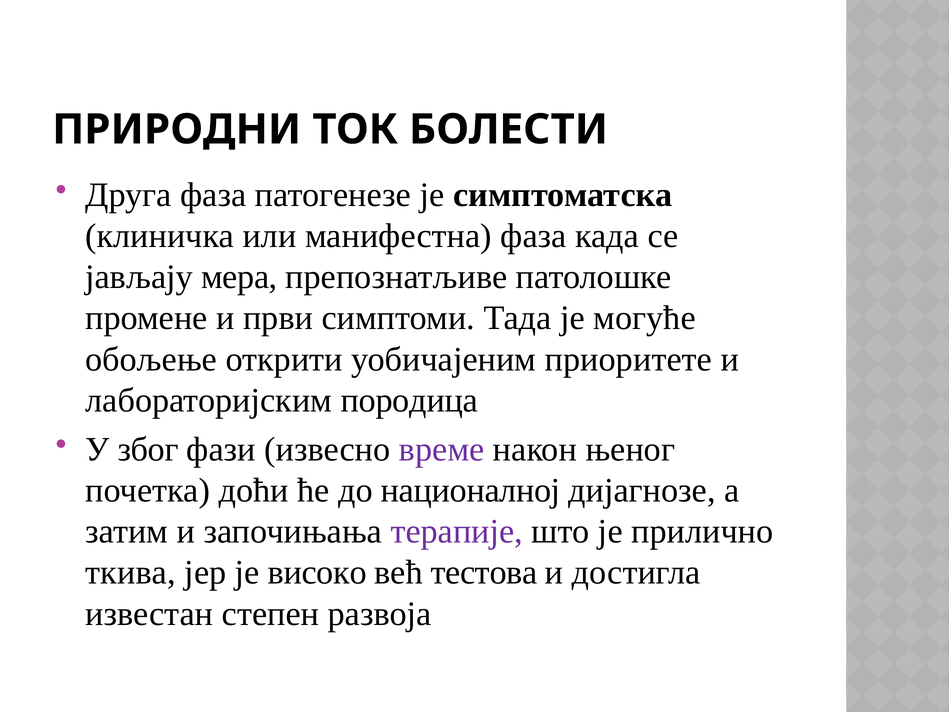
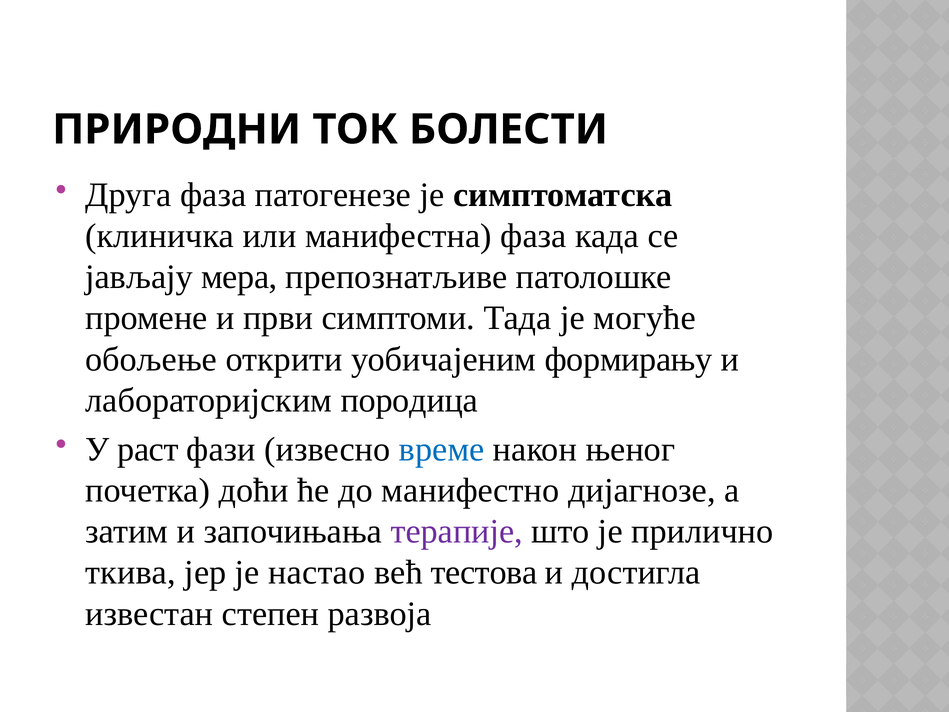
приоритете: приоритете -> формирању (629, 359)
због: због -> раст (148, 449)
време colour: purple -> blue (442, 449)
националној: националној -> манифестно (470, 490)
високо: високо -> настао (317, 572)
